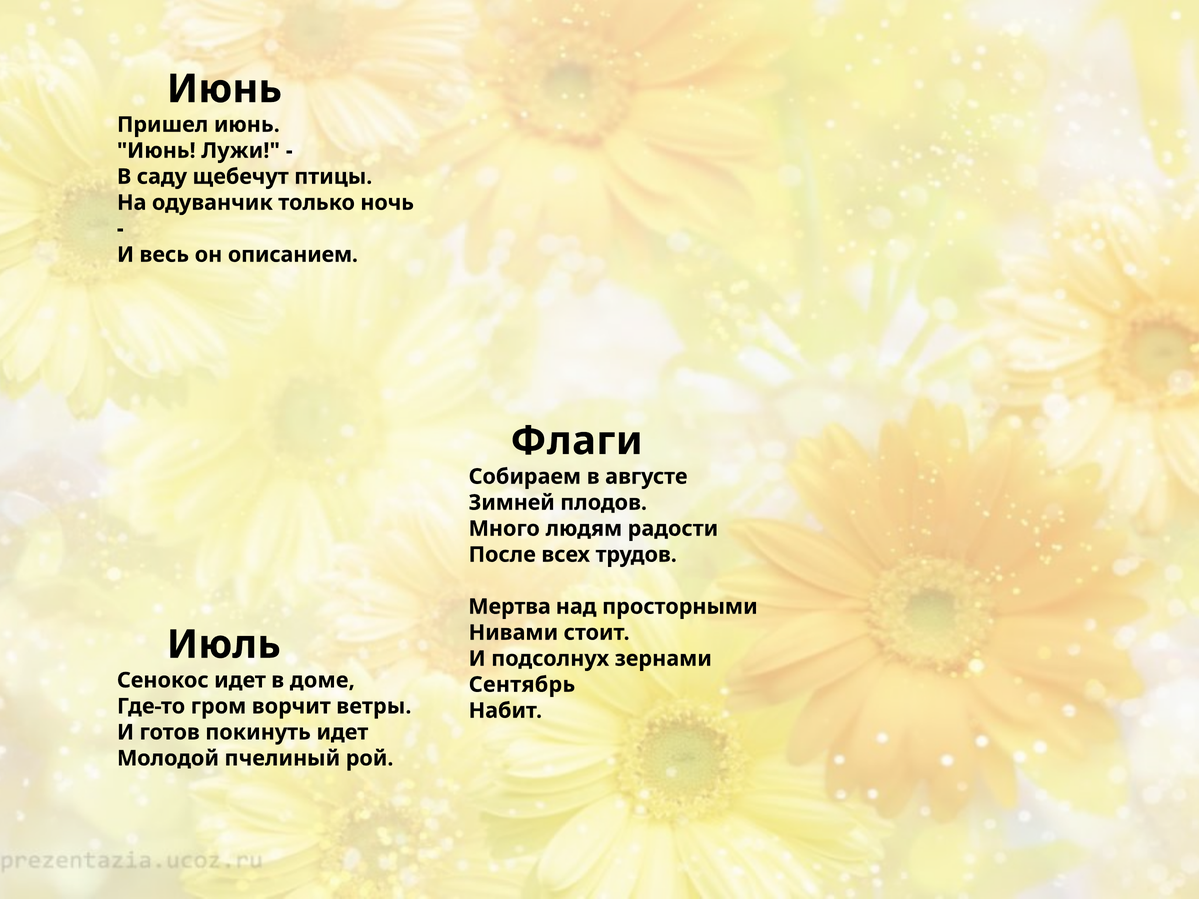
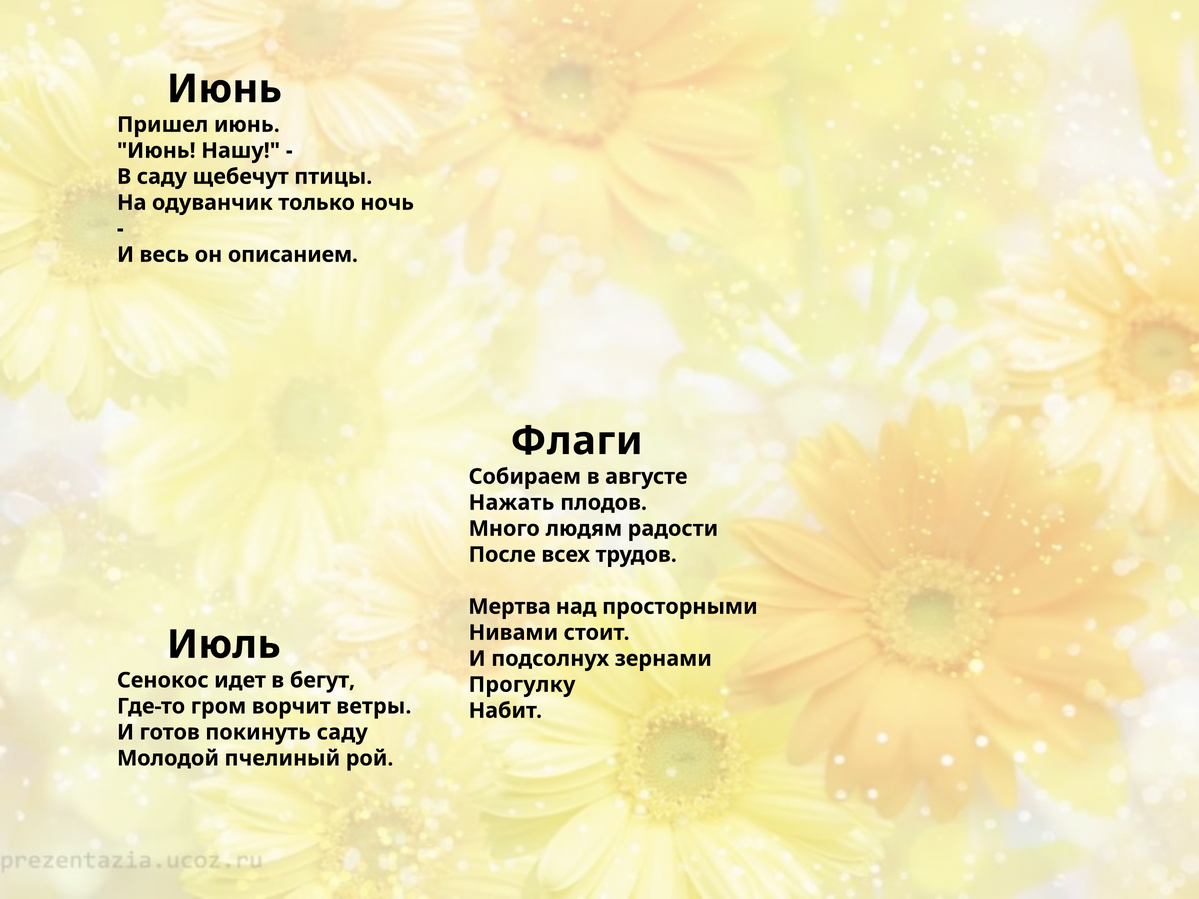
Лужи: Лужи -> Нашу (241, 151)
Зимней: Зимней -> Нажать (512, 503)
доме: доме -> бегут (323, 680)
Сентябрь: Сентябрь -> Прогулку (522, 685)
покинуть идет: идет -> саду (342, 733)
